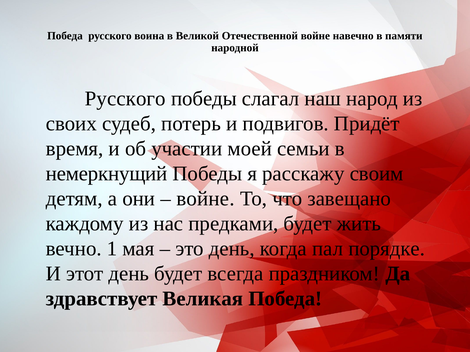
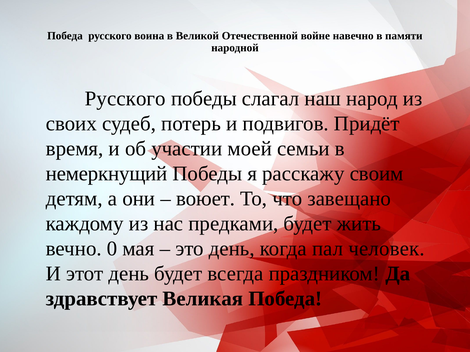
войне: войне -> воюет (206, 199)
1: 1 -> 0 (112, 249)
порядке: порядке -> человек (387, 249)
